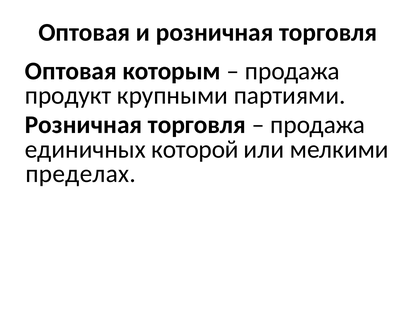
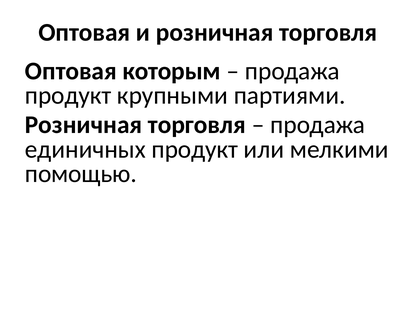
единичных которой: которой -> продукт (195, 149)
пределах: пределах -> помощью (81, 174)
